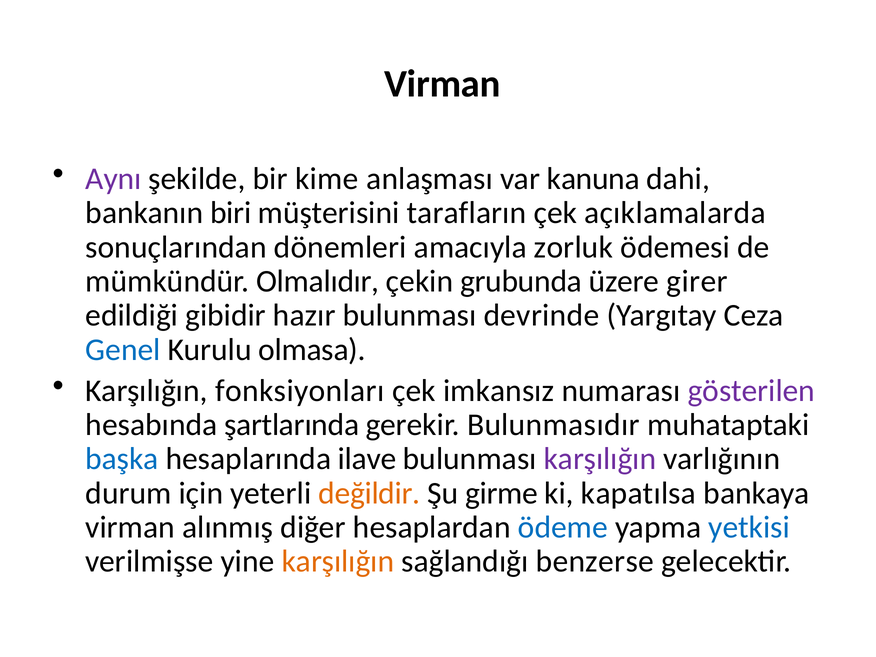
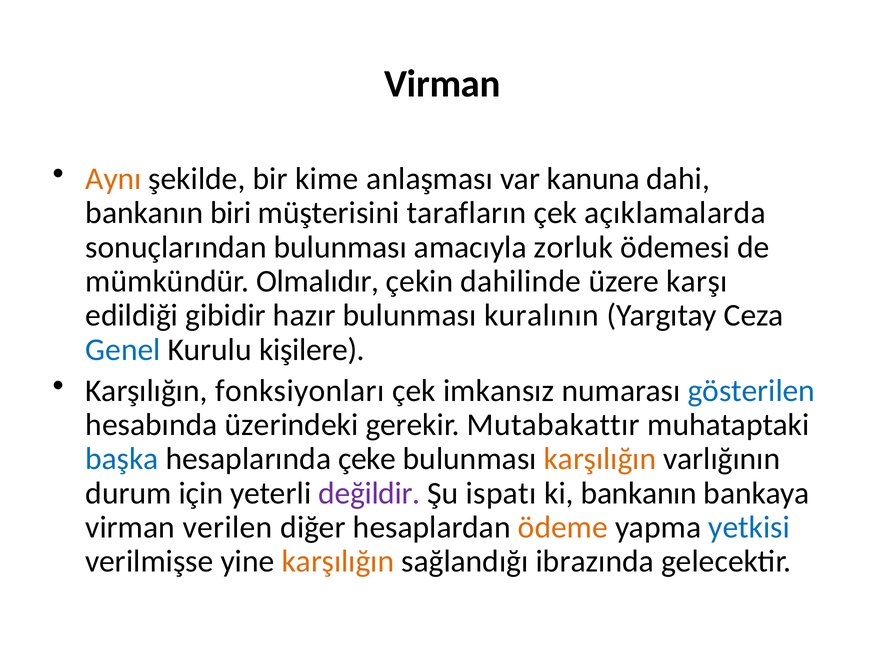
Aynı colour: purple -> orange (113, 179)
sonuçlarından dönemleri: dönemleri -> bulunması (340, 247)
grubunda: grubunda -> dahilinde (521, 281)
girer: girer -> karşı (697, 281)
devrinde: devrinde -> kuralının (541, 315)
olmasa: olmasa -> kişilere (312, 350)
gösterilen colour: purple -> blue (751, 391)
şartlarında: şartlarında -> üzerindeki (292, 425)
Bulunmasıdır: Bulunmasıdır -> Mutabakattır (553, 425)
ilave: ilave -> çeke (367, 459)
karşılığın colour: purple -> orange (600, 459)
değildir colour: orange -> purple (369, 493)
girme: girme -> ispatı (501, 493)
ki kapatılsa: kapatılsa -> bankanın (639, 493)
alınmış: alınmış -> verilen (228, 527)
ödeme colour: blue -> orange (563, 527)
benzerse: benzerse -> ibrazında (595, 561)
